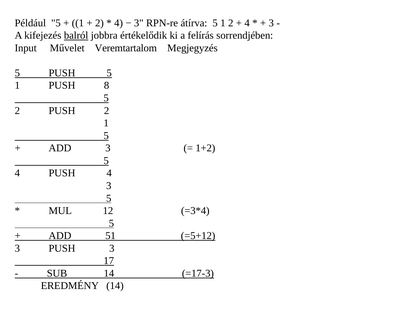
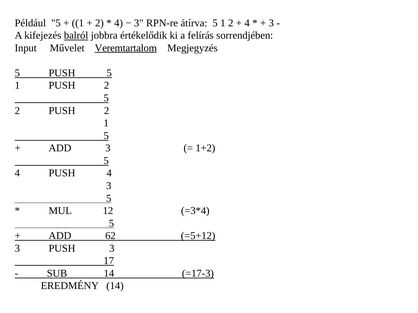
Veremtartalom underline: none -> present (126, 48)
1 PUSH 8: 8 -> 2 (107, 86)
51: 51 -> 62 (110, 236)
